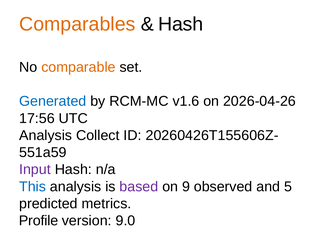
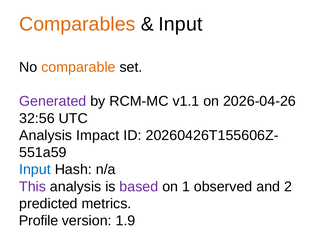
Hash: Hash -> Input (180, 24)
Generated colour: blue -> purple (53, 101)
v1.6: v1.6 -> v1.1 (186, 101)
17:56: 17:56 -> 32:56 (37, 118)
Collect: Collect -> Impact (98, 135)
Input colour: purple -> blue (35, 170)
This colour: blue -> purple (33, 187)
9: 9 -> 1 (186, 187)
5: 5 -> 2 (288, 187)
9.0: 9.0 -> 1.9 (126, 221)
